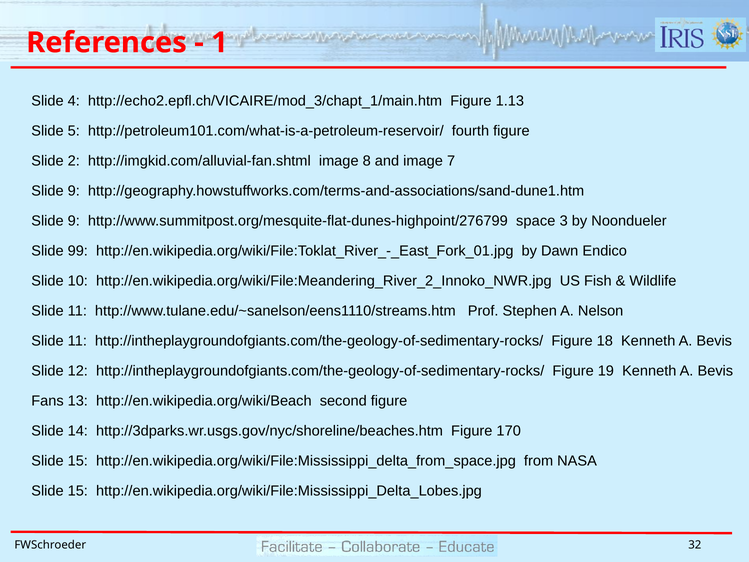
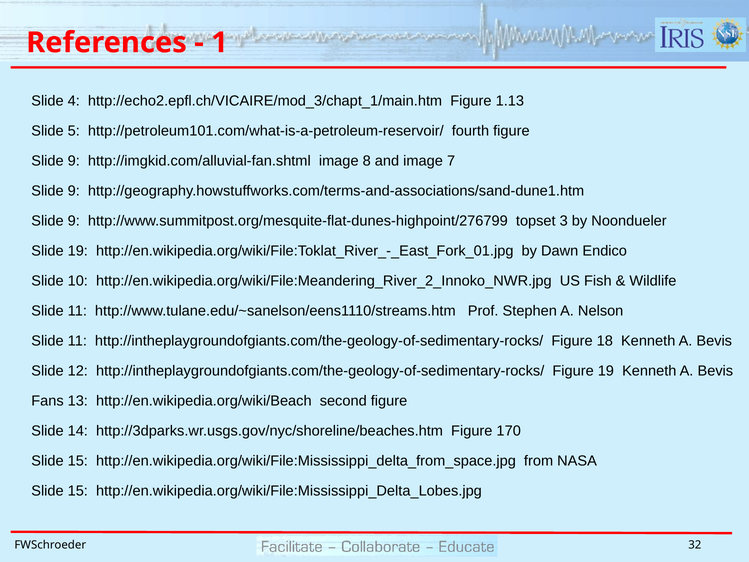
2: 2 -> 9 (74, 161)
space: space -> topset (536, 221)
Slide 99: 99 -> 19 (78, 251)
